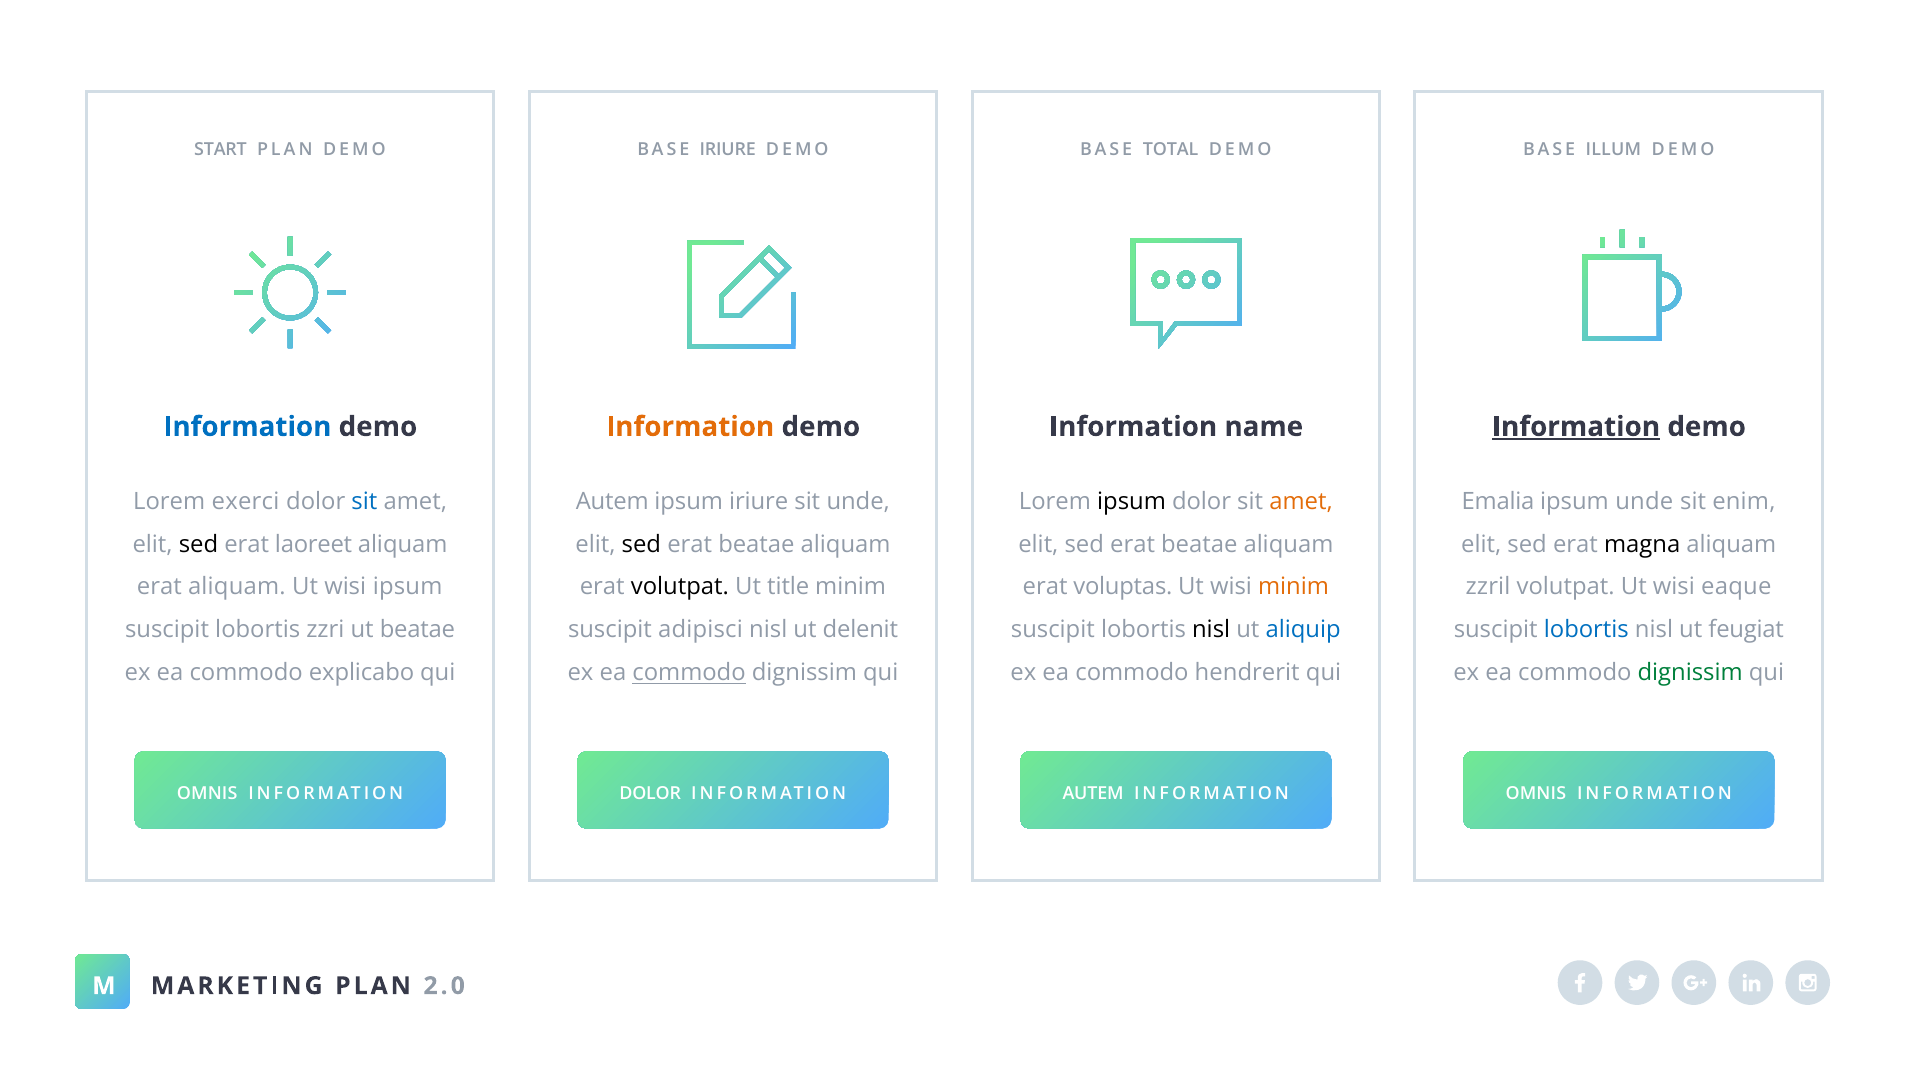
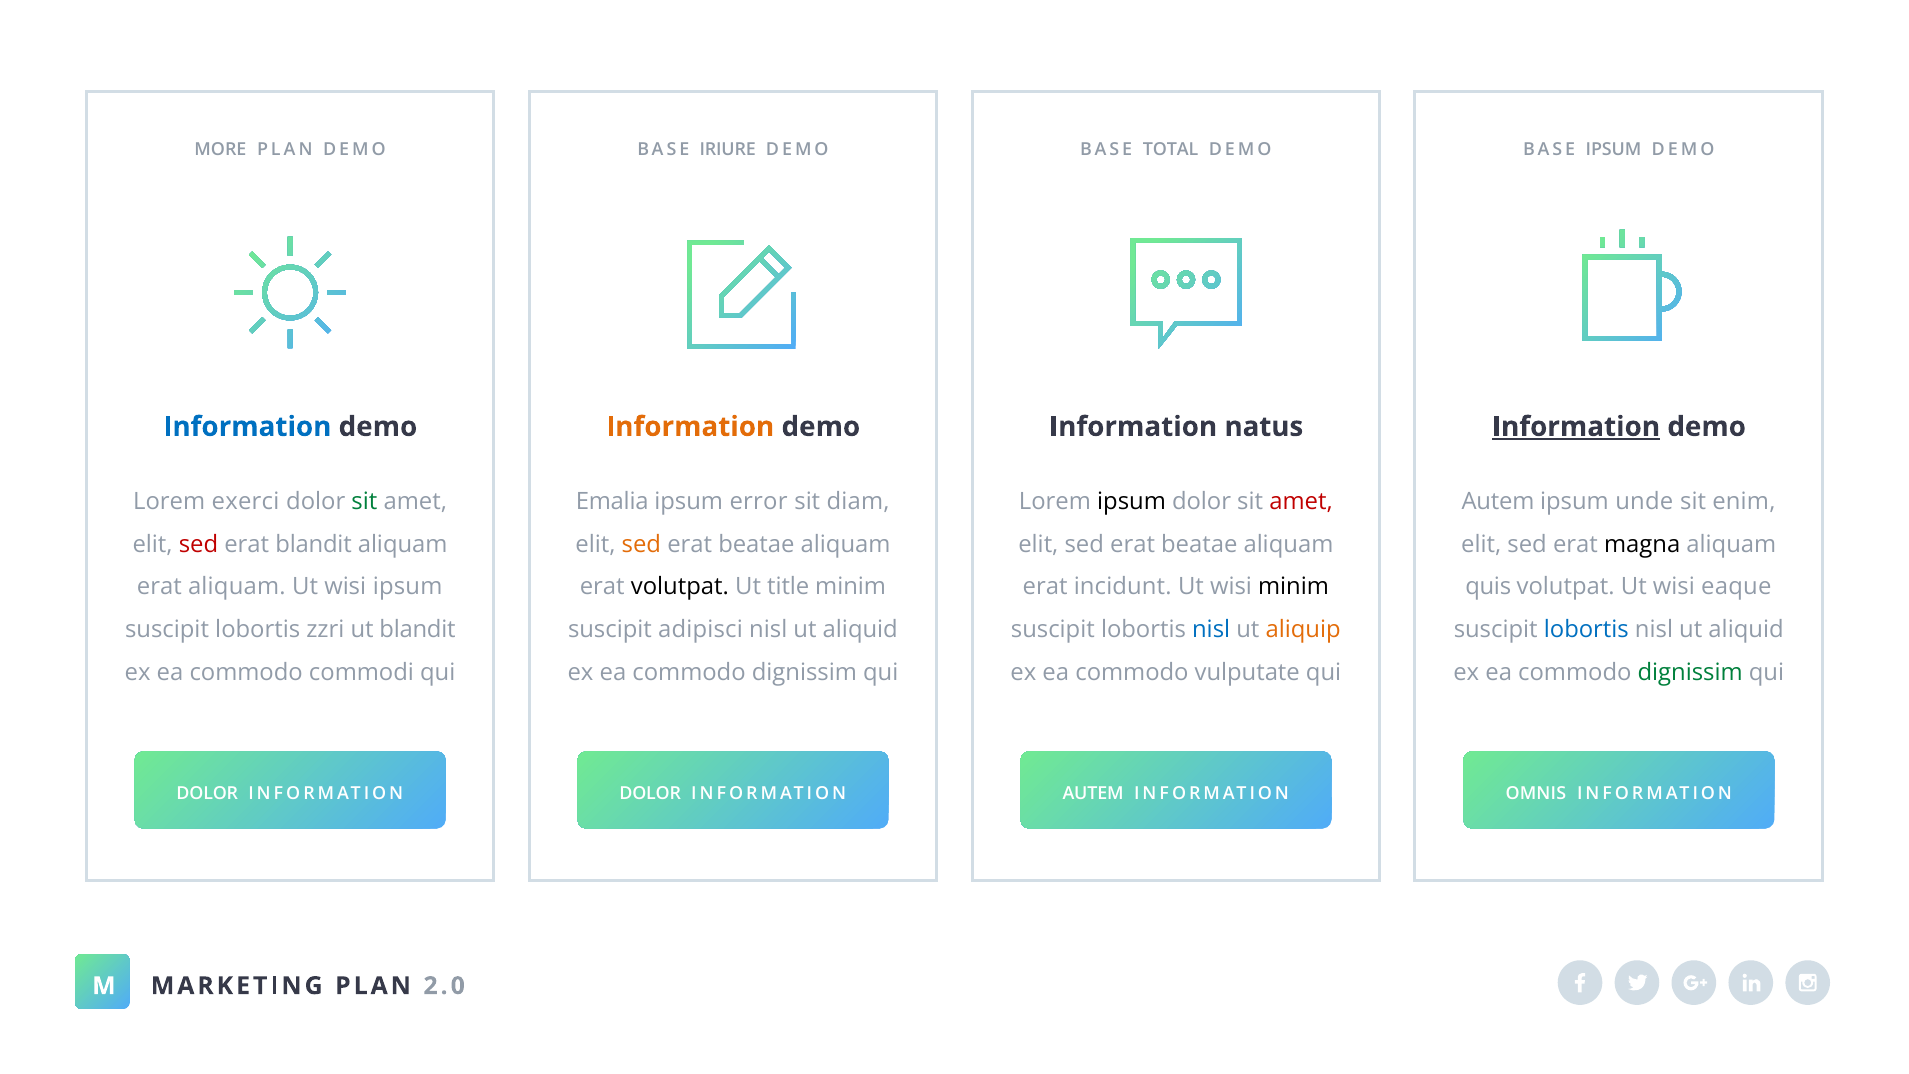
START: START -> MORE (220, 150)
BASE ILLUM: ILLUM -> IPSUM (1614, 150)
name: name -> natus (1264, 427)
sit colour: blue -> green (364, 501)
Autem: Autem -> Emalia (612, 501)
ipsum iriure: iriure -> error (759, 501)
sit unde: unde -> diam (858, 501)
amet colour: orange -> red (1301, 501)
Emalia: Emalia -> Autem (1498, 501)
sed colour: black -> red (198, 544)
erat laoreet: laoreet -> blandit (314, 544)
sed colour: black -> orange (641, 544)
voluptas: voluptas -> incidunt (1123, 587)
minim colour: orange -> black (1294, 587)
zzril: zzril -> quis (1488, 587)
ut beatae: beatae -> blandit (417, 630)
delenit: delenit -> aliquid (860, 630)
nisl colour: black -> blue (1211, 630)
aliquip colour: blue -> orange (1303, 630)
feugiat: feugiat -> aliquid (1746, 630)
explicabo: explicabo -> commodi (361, 673)
commodo underline: present -> none (689, 673)
hendrerit: hendrerit -> vulputate (1247, 673)
OMNIS: OMNIS -> DOLOR (207, 793)
